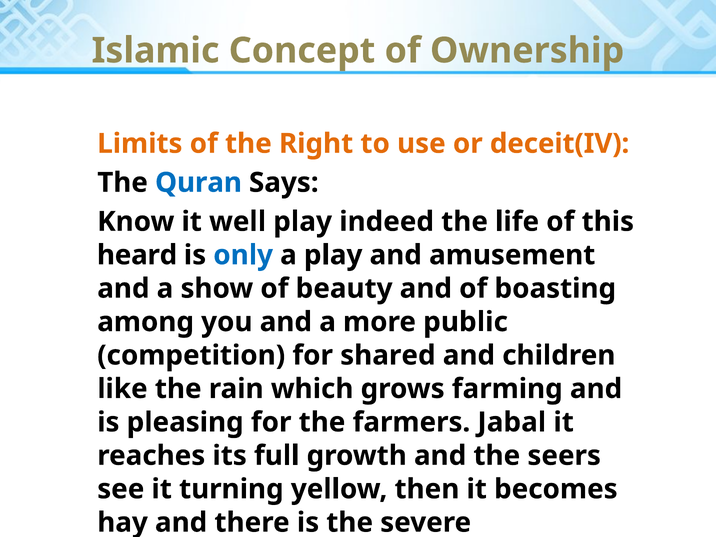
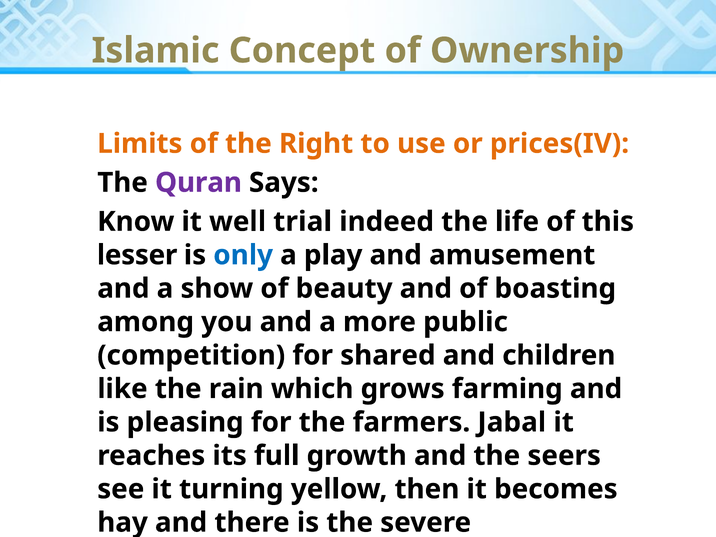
deceit(IV: deceit(IV -> prices(IV (559, 144)
Quran colour: blue -> purple (198, 183)
well play: play -> trial (303, 222)
heard: heard -> lesser (137, 255)
